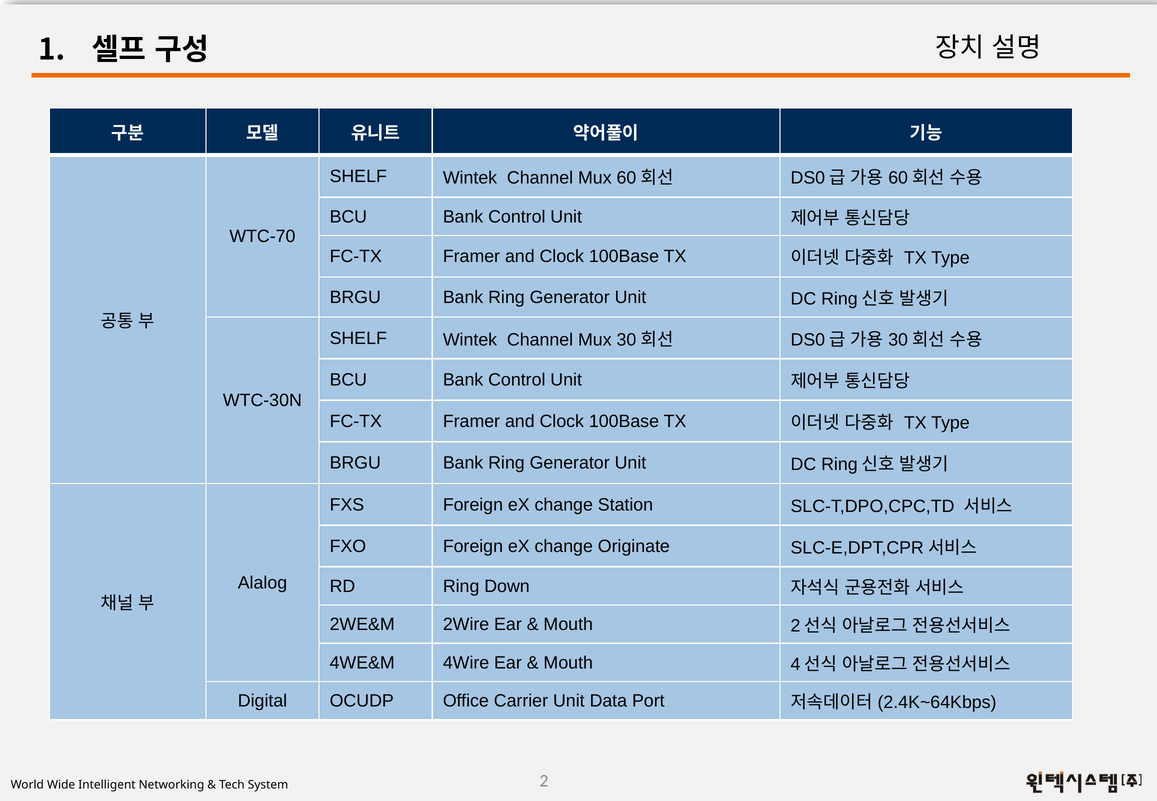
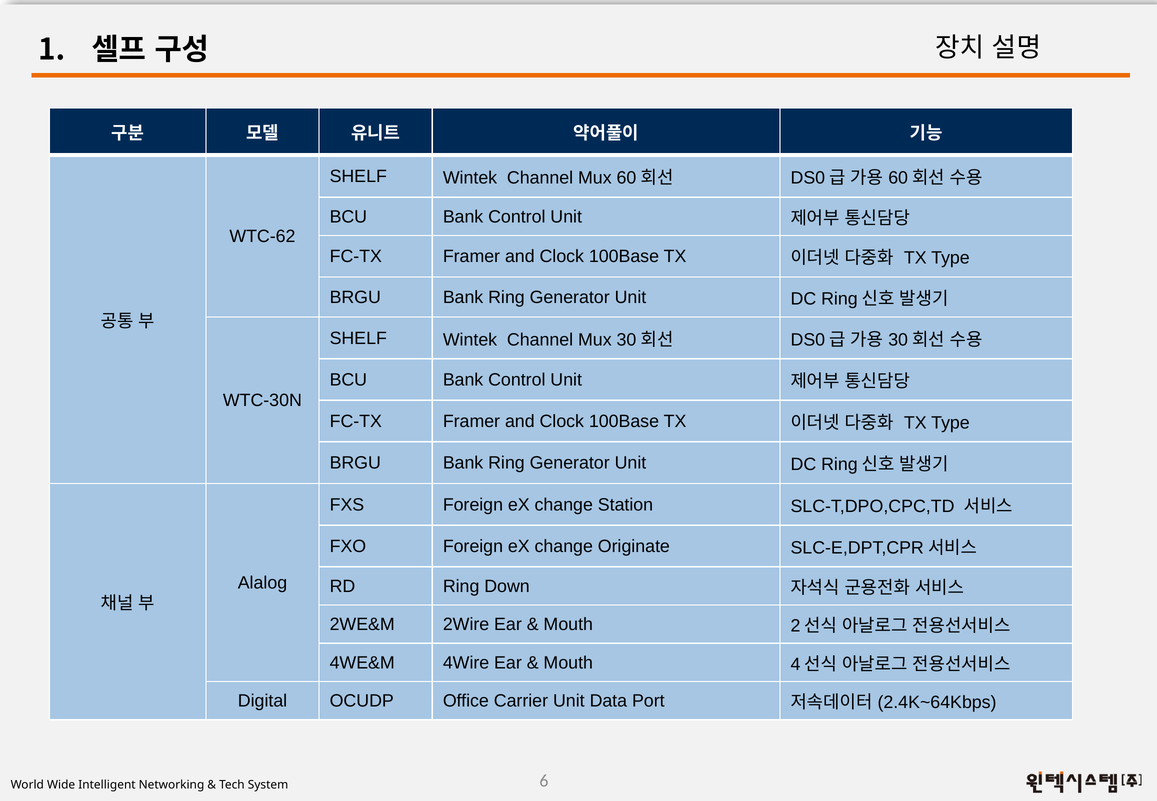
WTC-70: WTC-70 -> WTC-62 (262, 236)
2: 2 -> 6 (544, 781)
